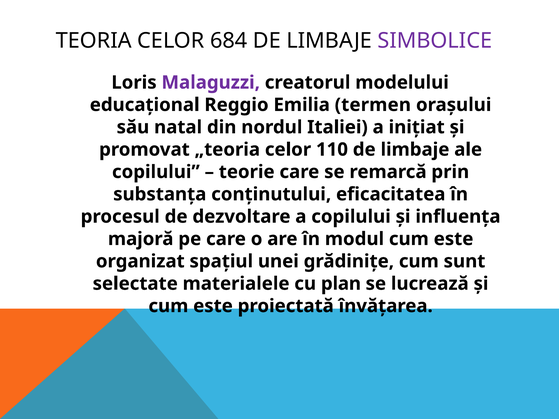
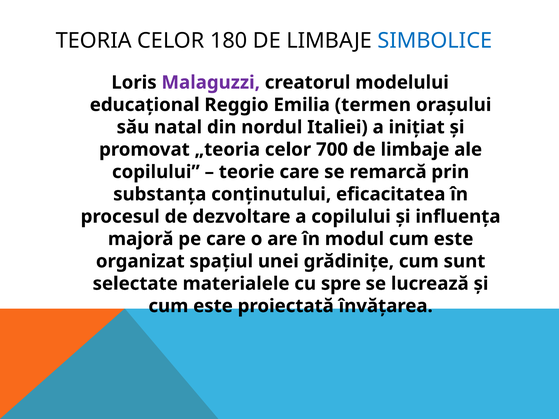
684: 684 -> 180 (229, 41)
SIMBOLICE colour: purple -> blue (435, 41)
110: 110 -> 700 (332, 150)
plan: plan -> spre (341, 284)
